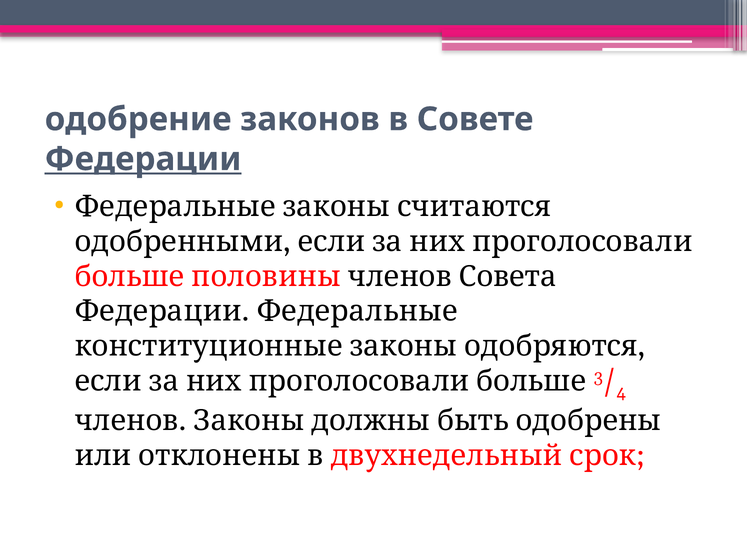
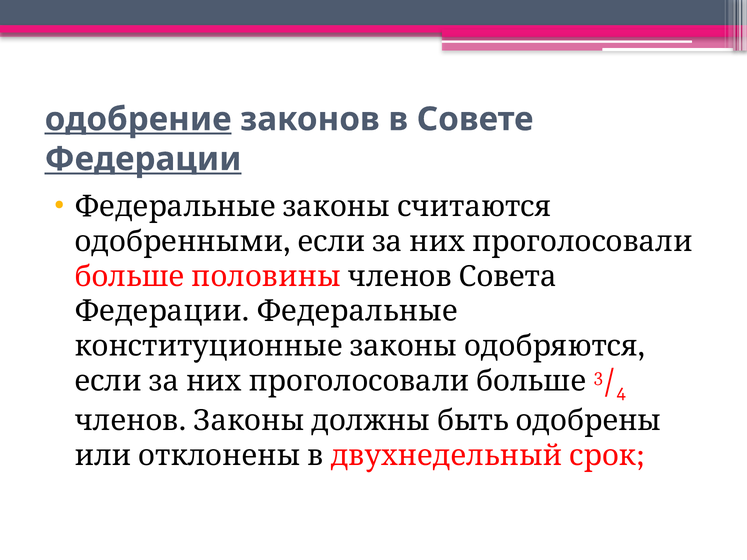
одобрение underline: none -> present (138, 119)
